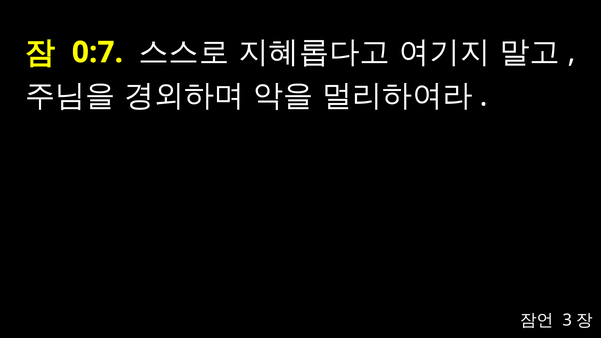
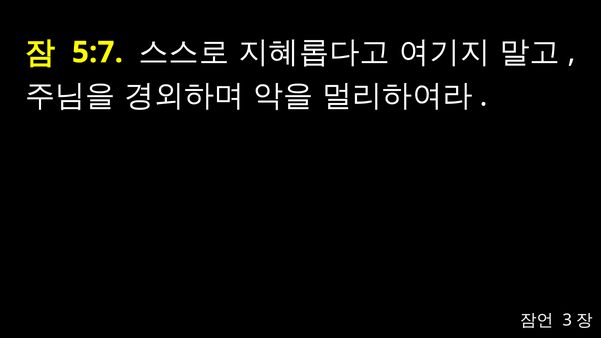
0:7: 0:7 -> 5:7 (97, 52)
